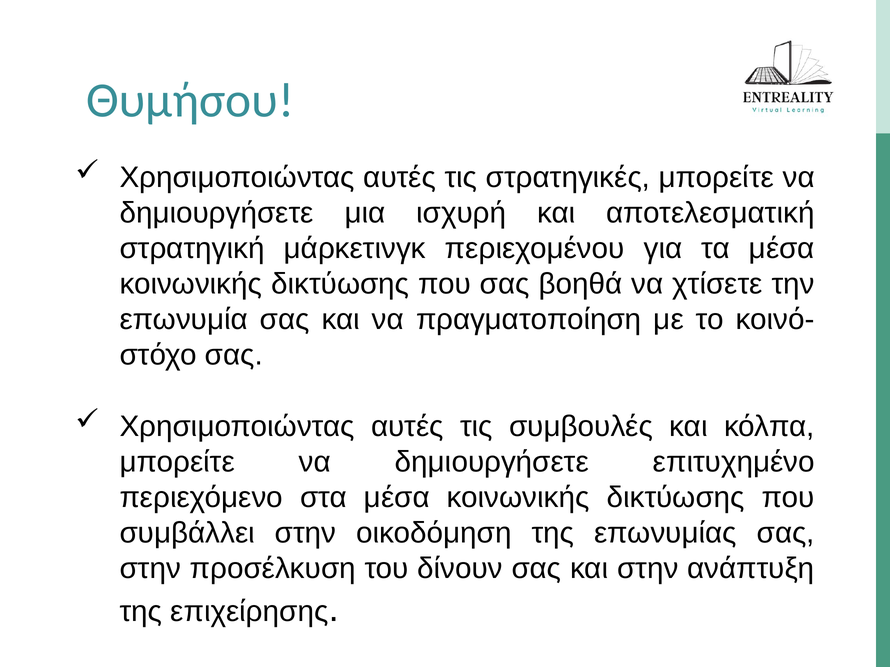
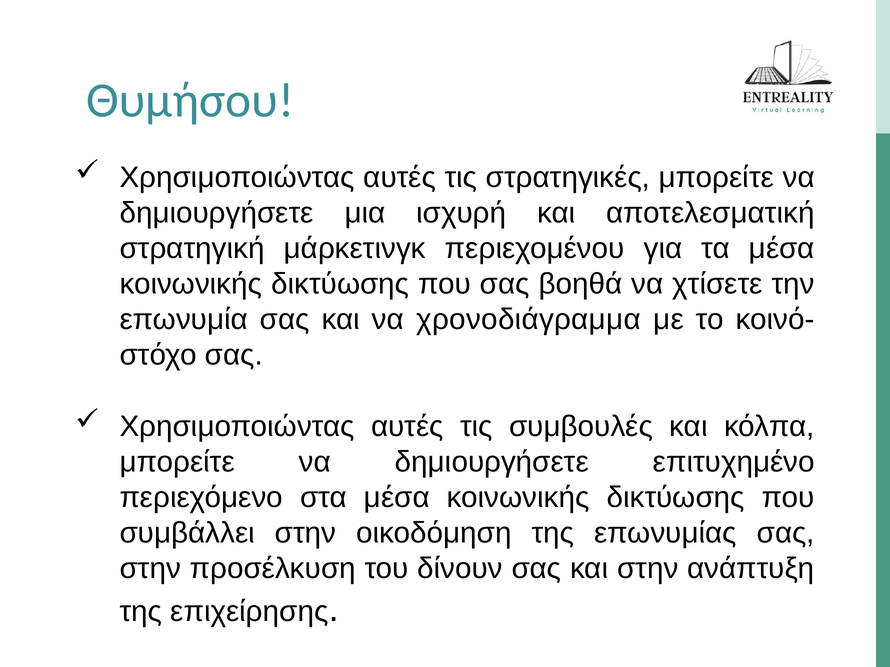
πραγματοποίηση: πραγματοποίηση -> χρονοδιάγραμμα (529, 320)
